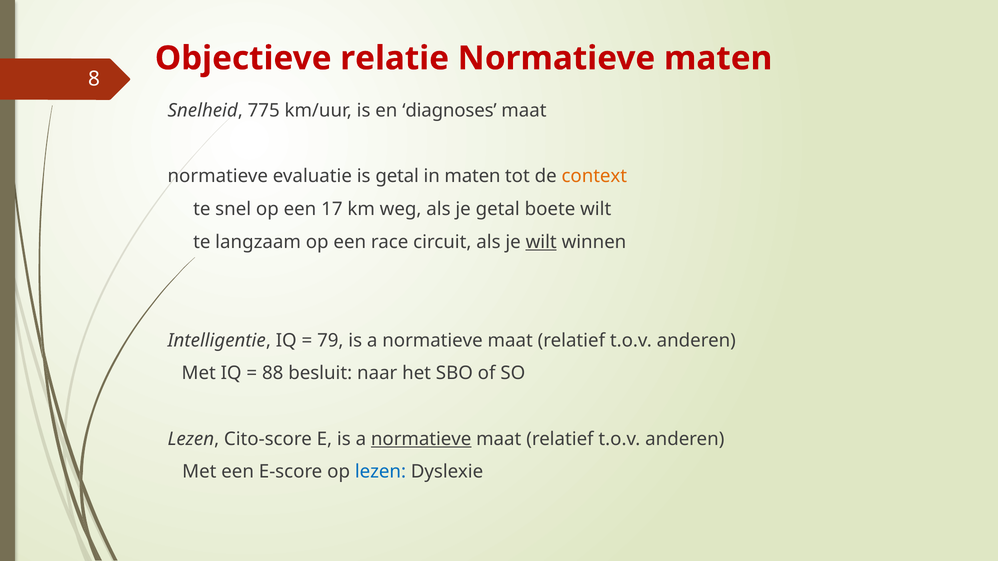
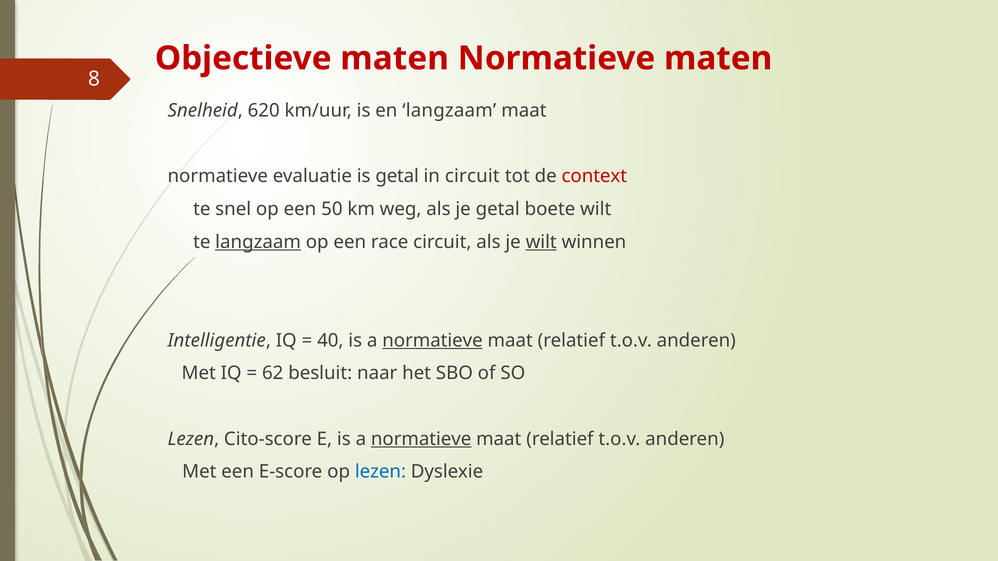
Objectieve relatie: relatie -> maten (395, 58)
775: 775 -> 620 (264, 111)
en diagnoses: diagnoses -> langzaam (449, 111)
in maten: maten -> circuit (472, 176)
context colour: orange -> red (594, 176)
17: 17 -> 50 (332, 209)
langzaam underline: none -> present (258, 242)
79: 79 -> 40 (330, 341)
normatieve underline: none -> present (433, 341)
88: 88 -> 62 (273, 374)
